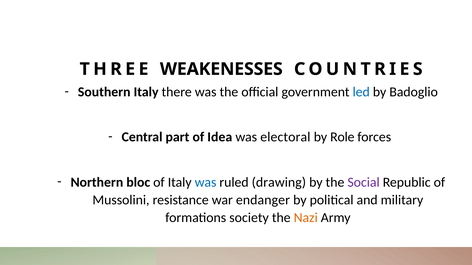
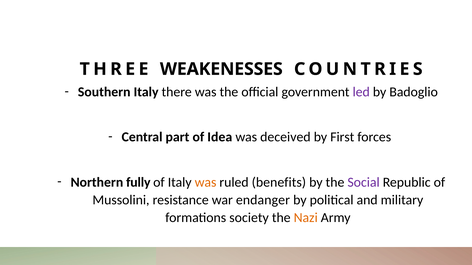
led colour: blue -> purple (361, 92)
electoral: electoral -> deceived (285, 137)
Role: Role -> First (342, 137)
bloc: bloc -> fully (138, 183)
was colour: blue -> orange (206, 183)
drawing: drawing -> benefits (279, 183)
